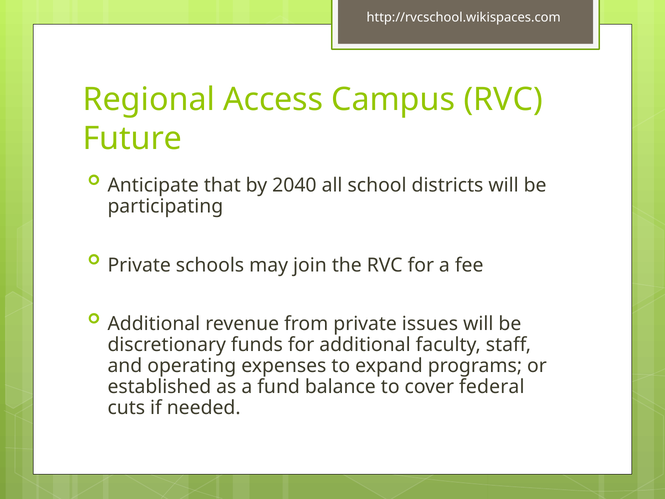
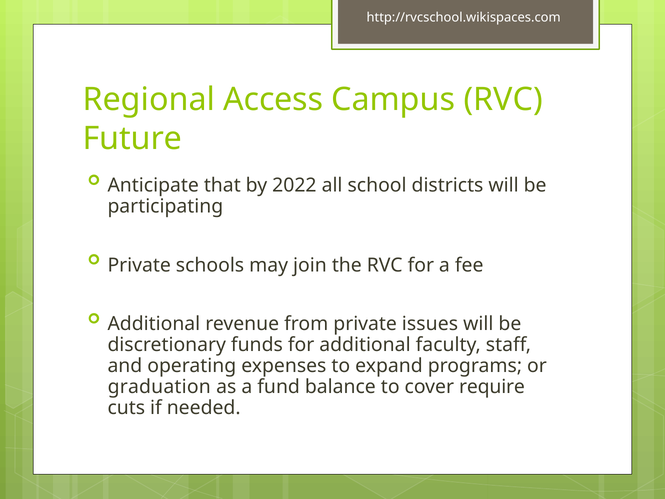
2040: 2040 -> 2022 (294, 185)
established: established -> graduation (159, 387)
federal: federal -> require (492, 387)
